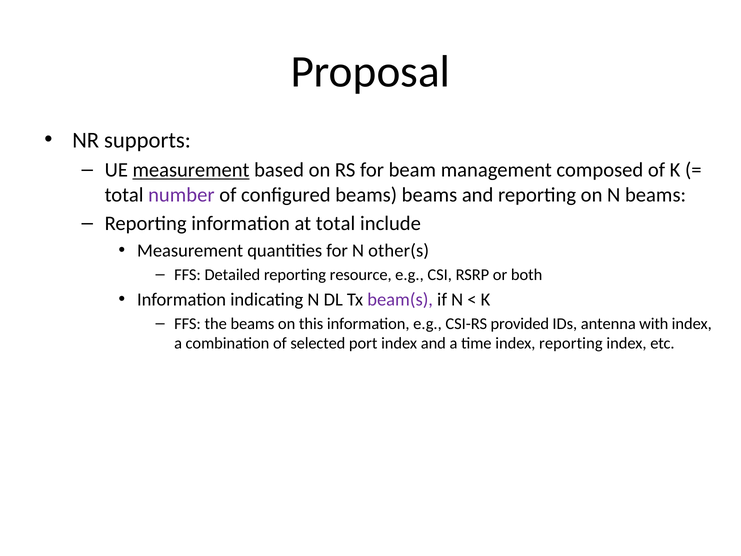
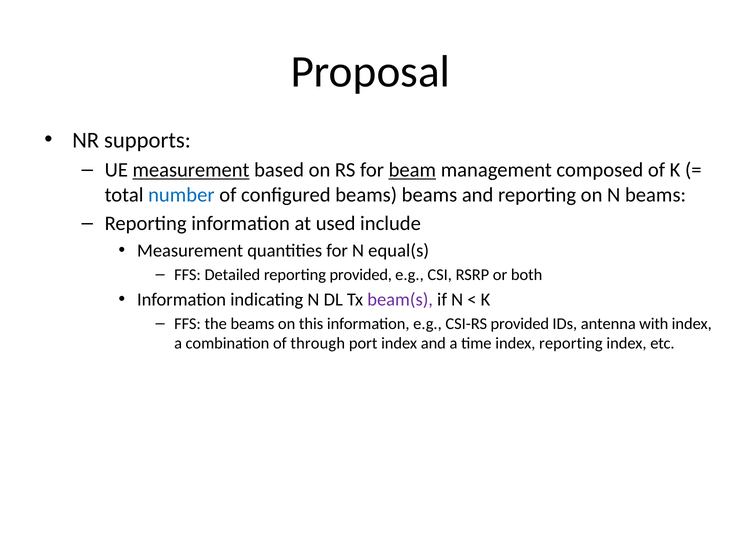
beam underline: none -> present (412, 170)
number colour: purple -> blue (181, 195)
at total: total -> used (336, 223)
other(s: other(s -> equal(s (399, 251)
reporting resource: resource -> provided (361, 275)
selected: selected -> through (318, 343)
